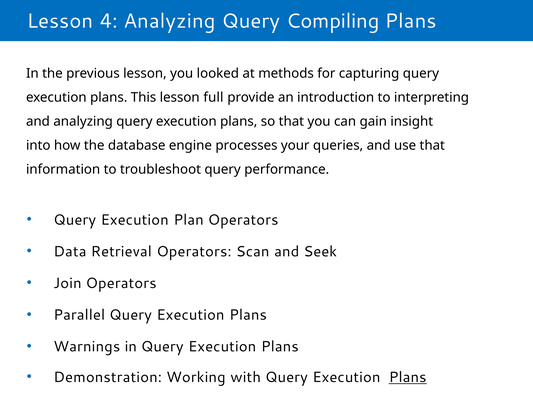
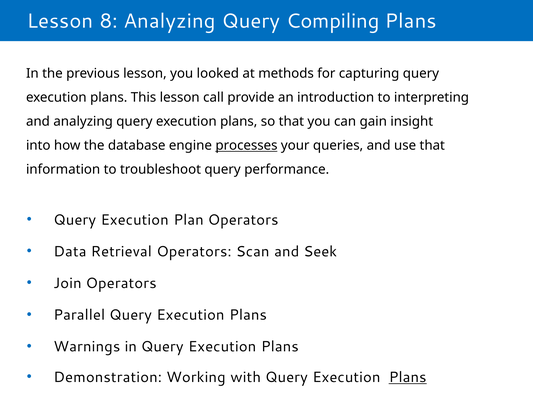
4: 4 -> 8 (109, 21)
full: full -> call (213, 98)
processes underline: none -> present (246, 145)
